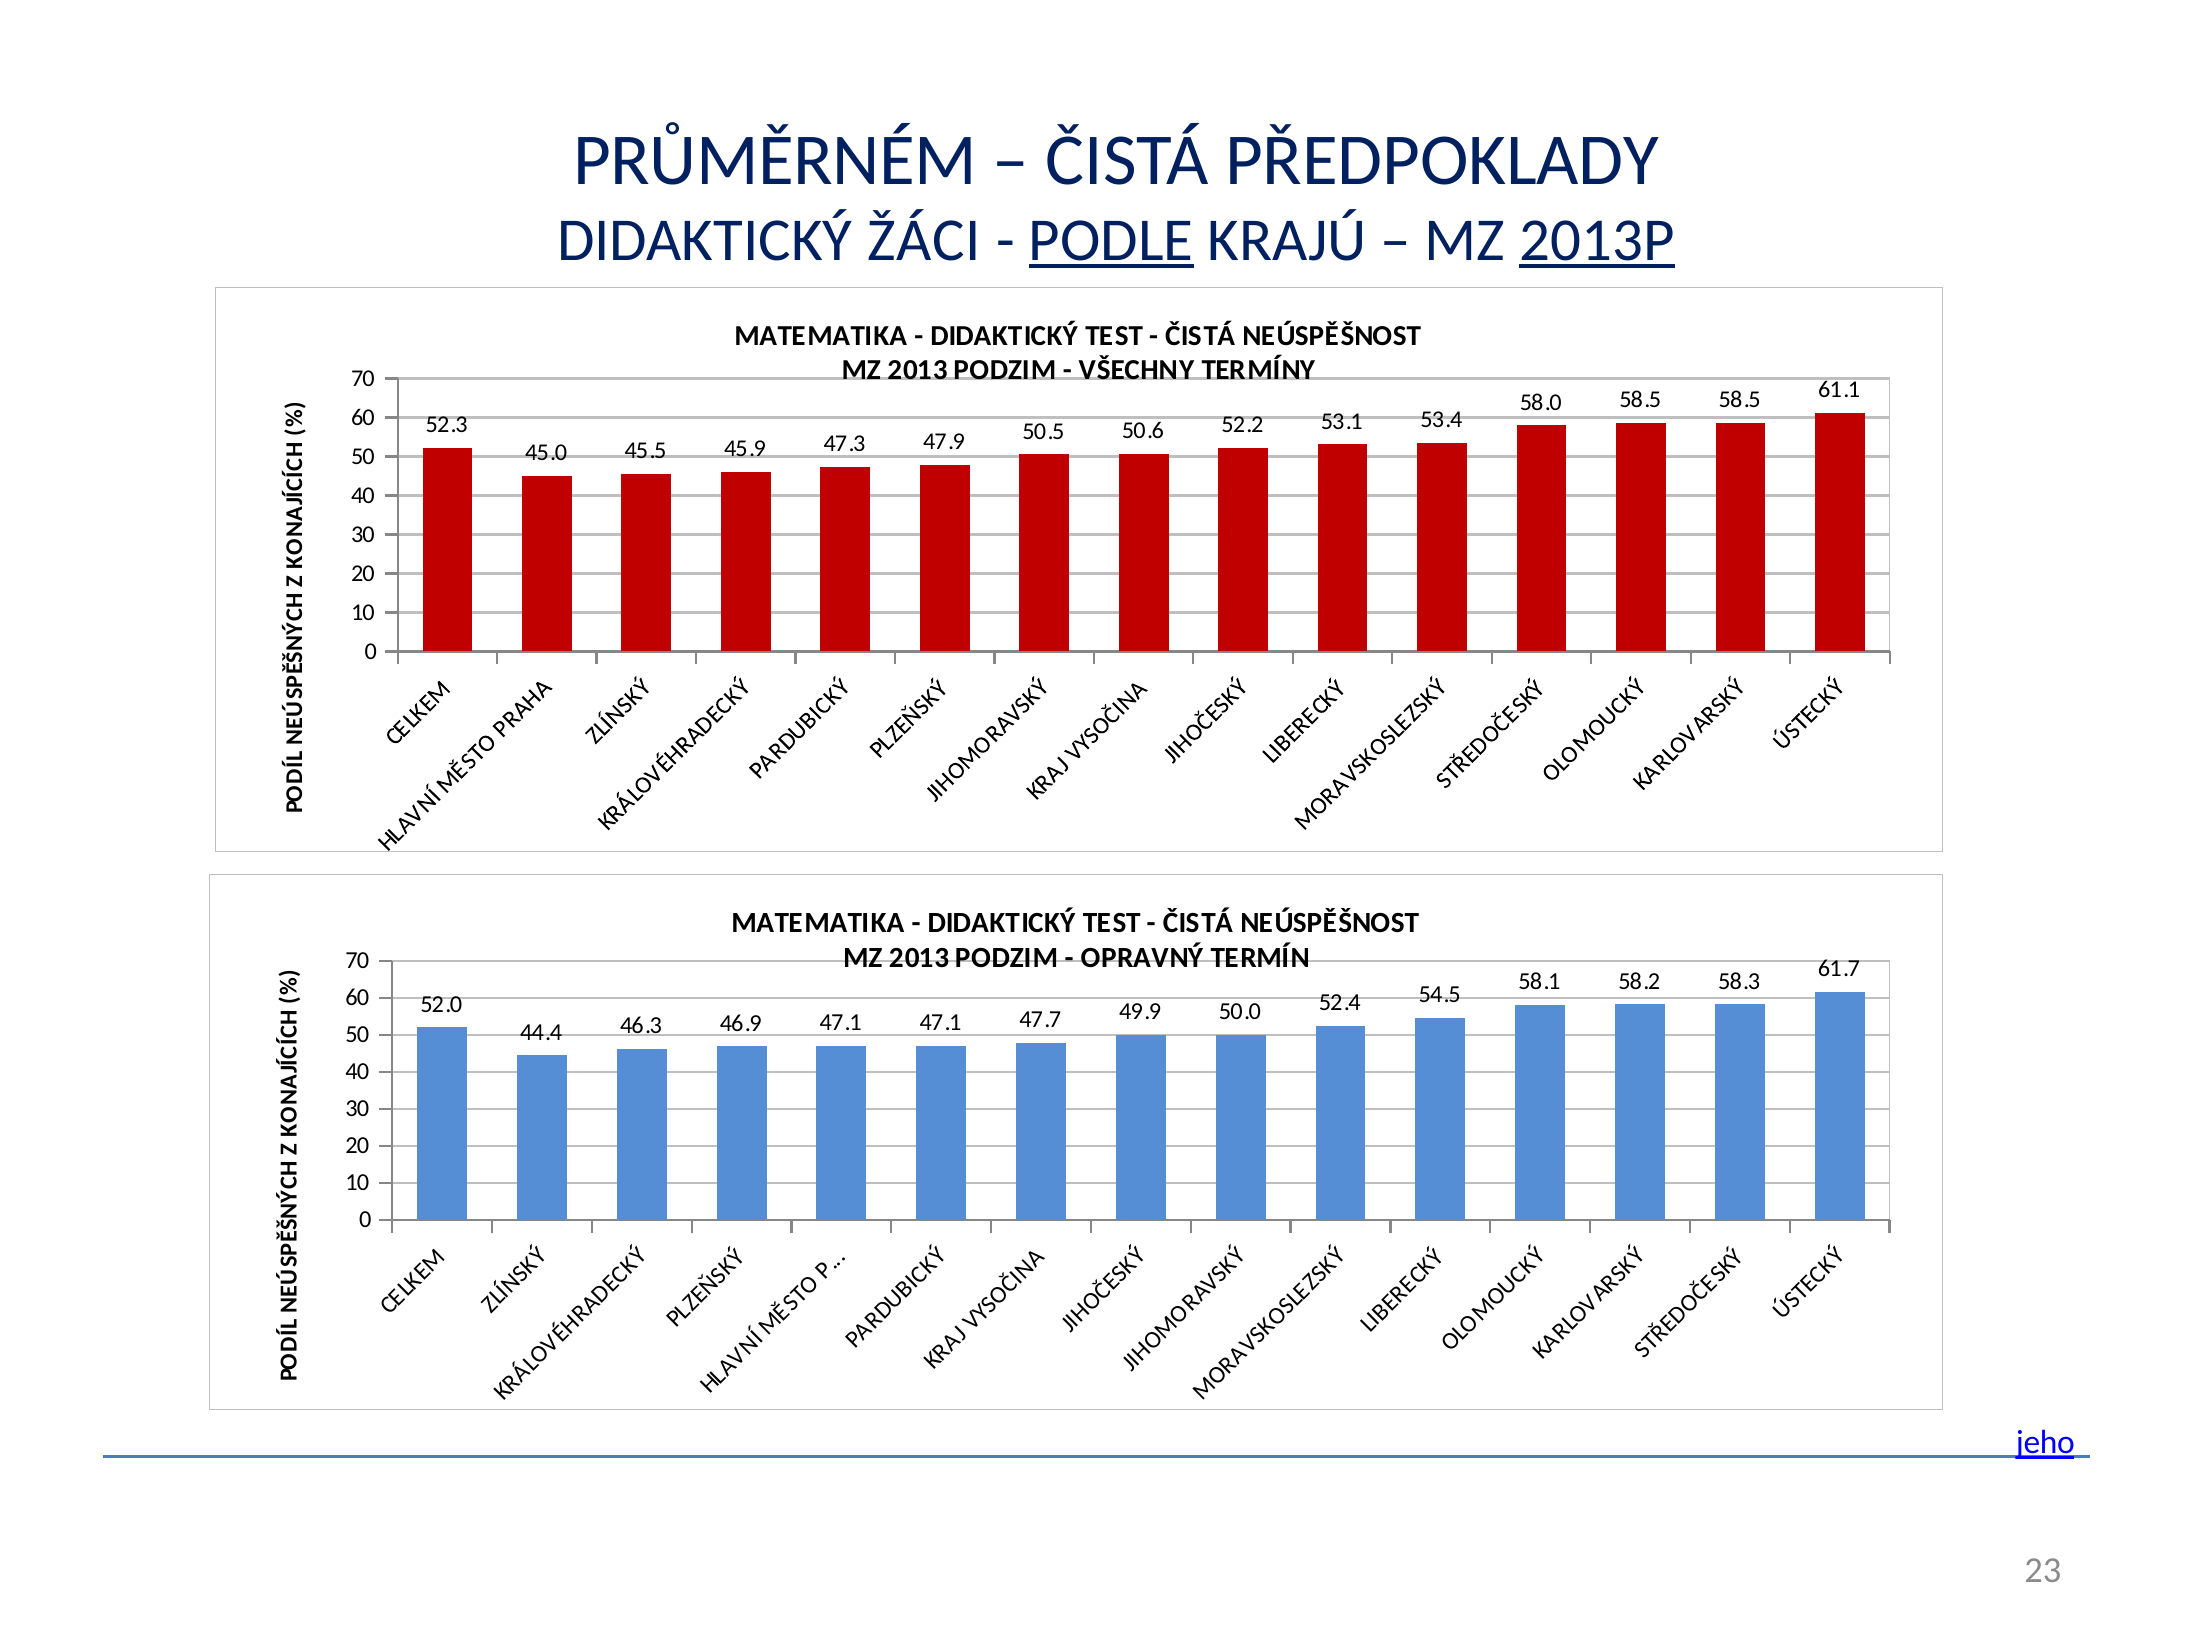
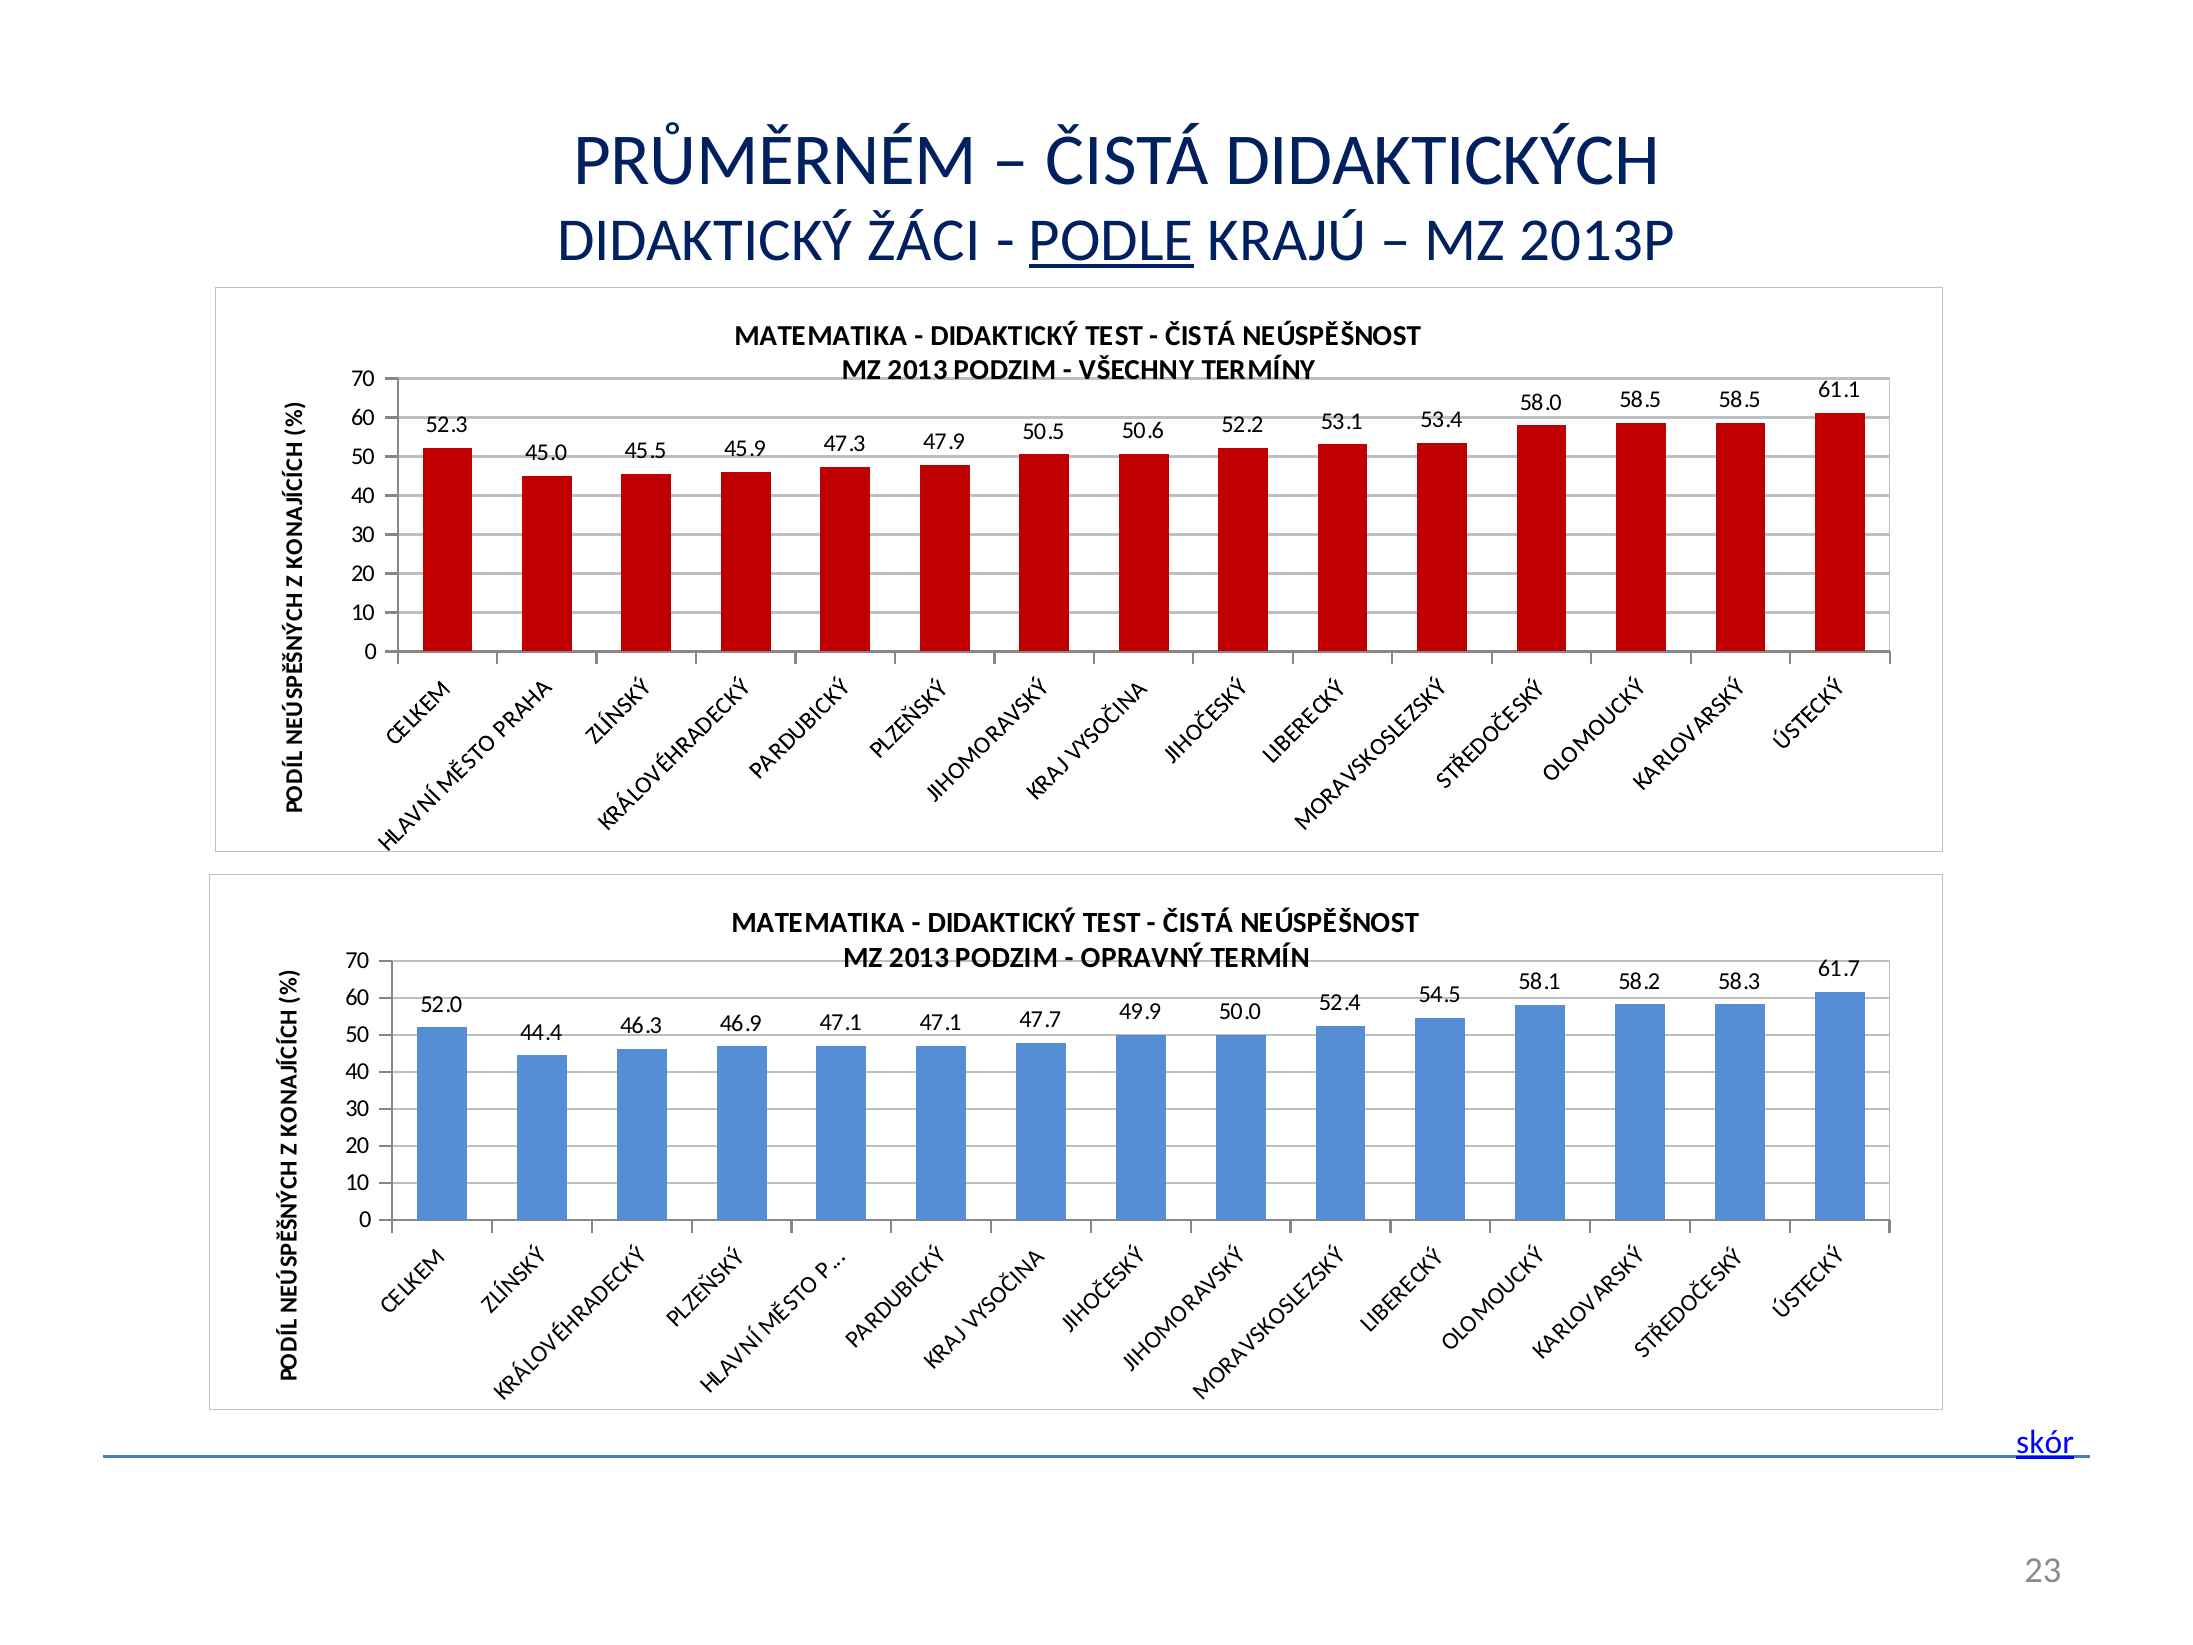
PŘEDPOKLADY: PŘEDPOKLADY -> DIDAKTICKÝCH (1442, 160)
2013P underline: present -> none (1597, 240)
jeho: jeho -> skór (2045, 1443)
